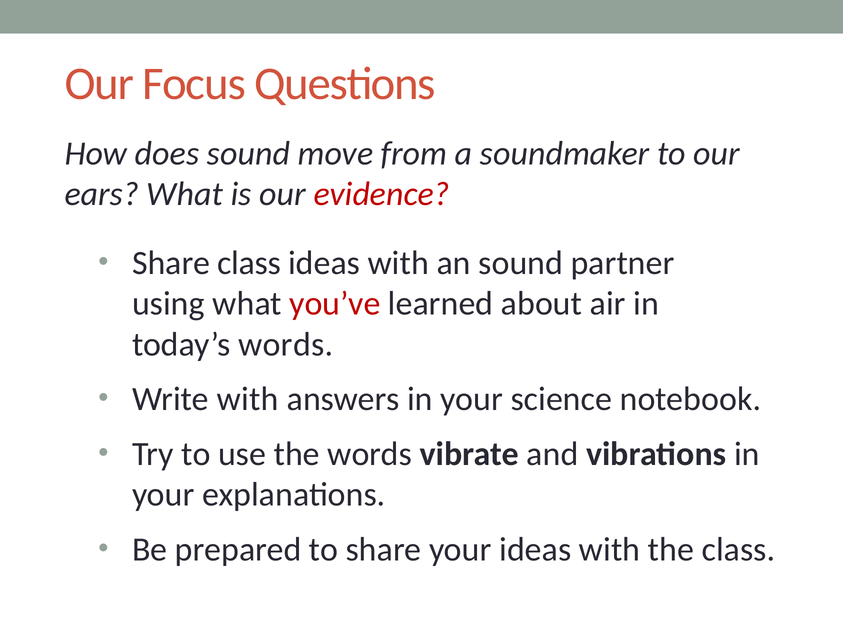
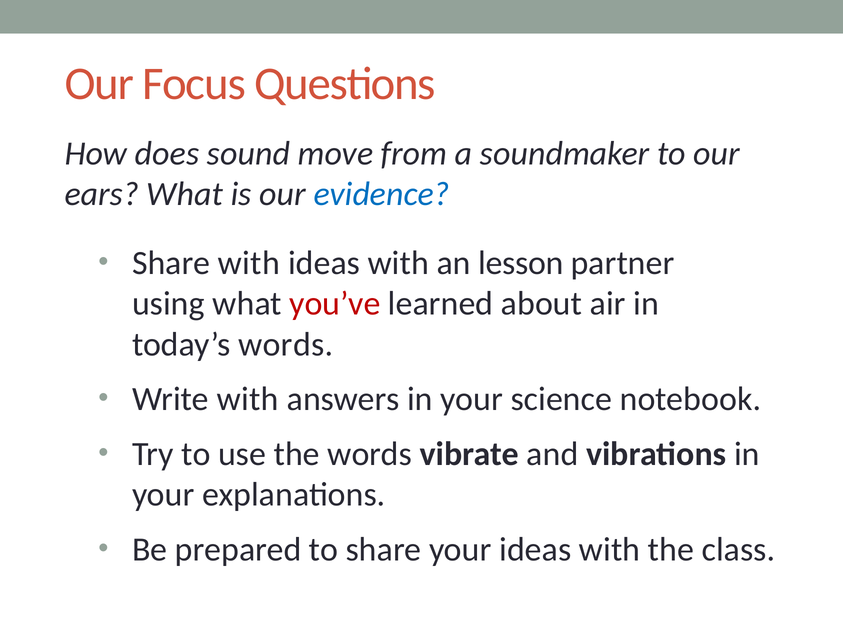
evidence colour: red -> blue (382, 194)
Share class: class -> with (249, 263)
an sound: sound -> lesson (521, 263)
